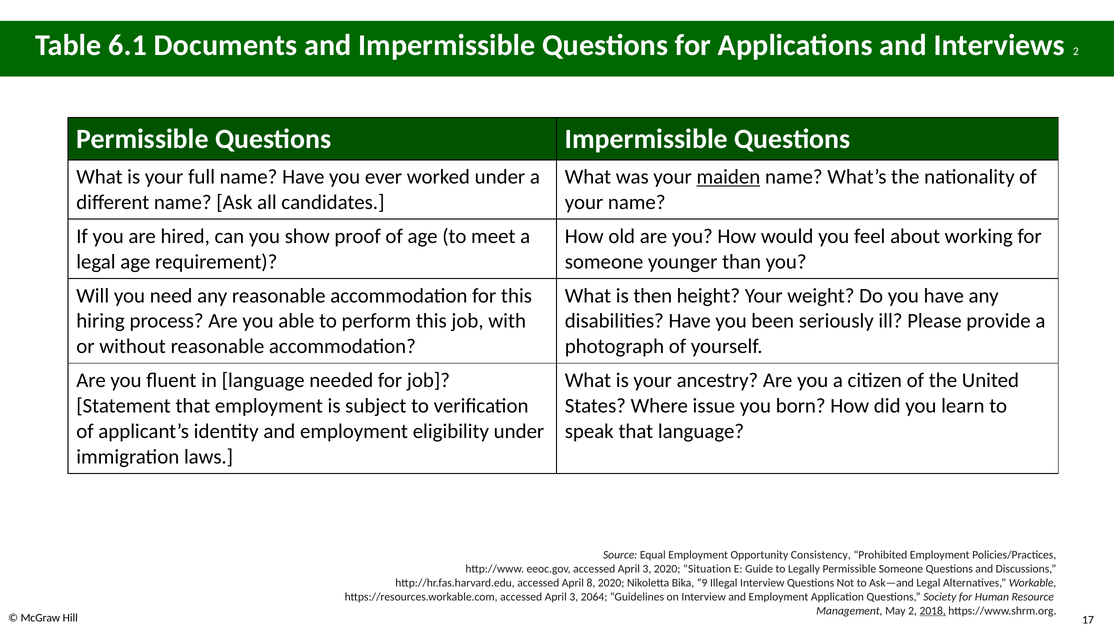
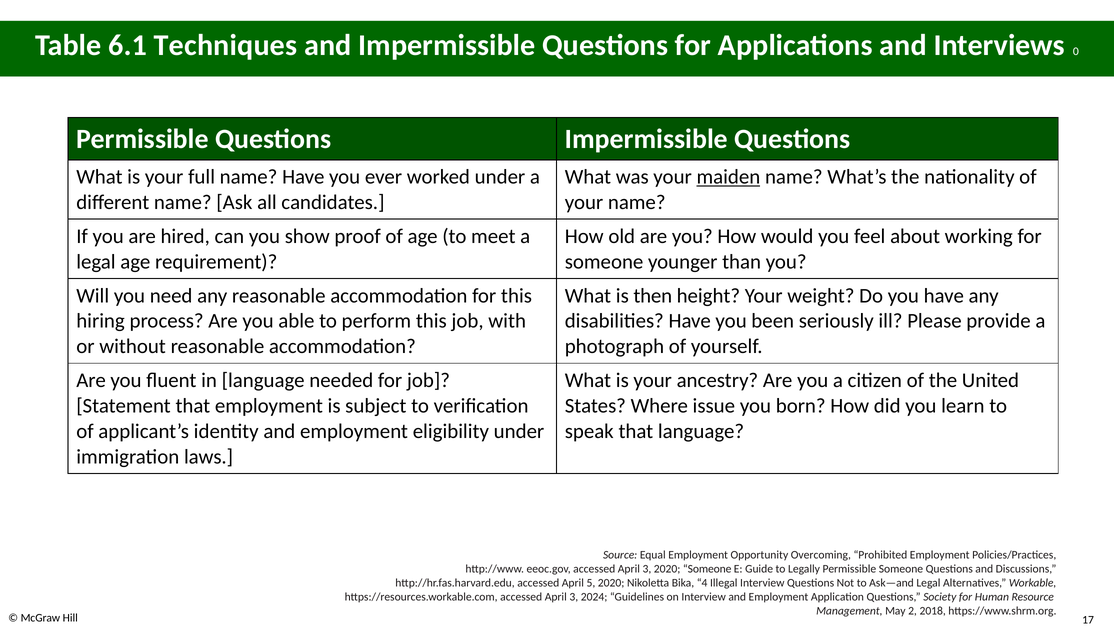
Documents: Documents -> Techniques (226, 45)
Interviews 2: 2 -> 0 (1076, 51)
Consistency: Consistency -> Overcoming (821, 556)
2020 Situation: Situation -> Someone (707, 570)
8: 8 -> 5 (591, 584)
9: 9 -> 4 (702, 584)
2064: 2064 -> 2024 (594, 597)
2018 underline: present -> none (933, 611)
